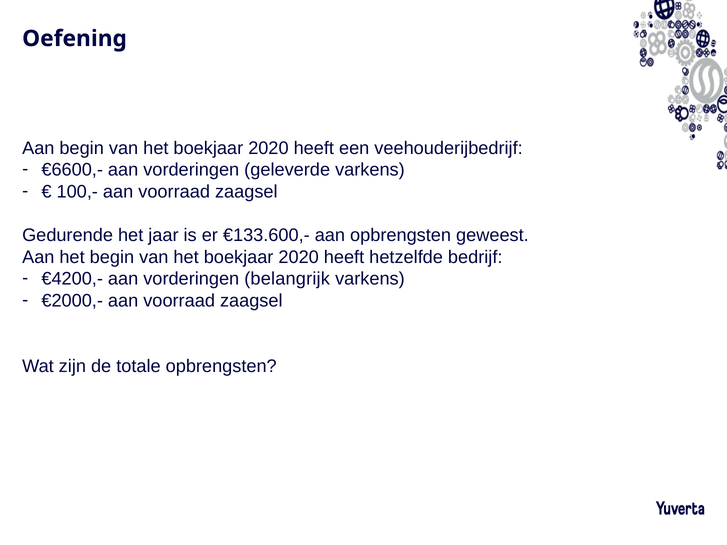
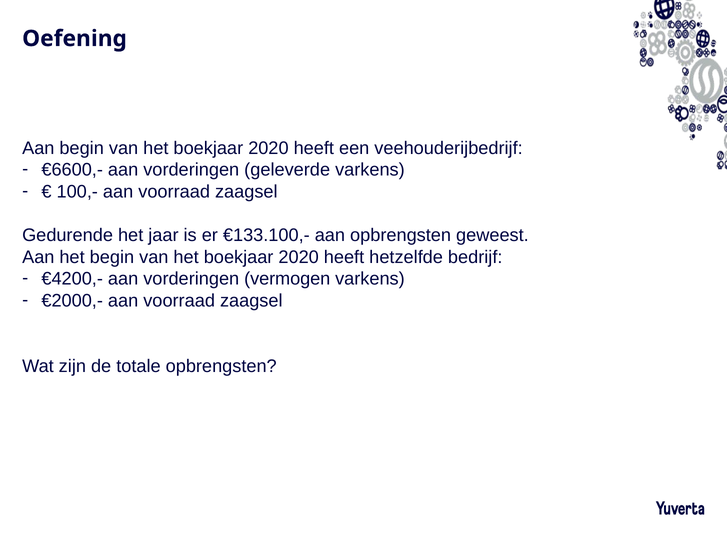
€133.600,-: €133.600,- -> €133.100,- (266, 235)
belangrijk: belangrijk -> vermogen (287, 279)
